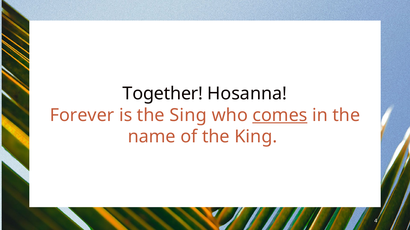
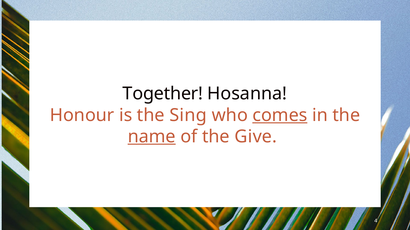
Forever: Forever -> Honour (82, 115)
name underline: none -> present (152, 137)
King: King -> Give (256, 137)
